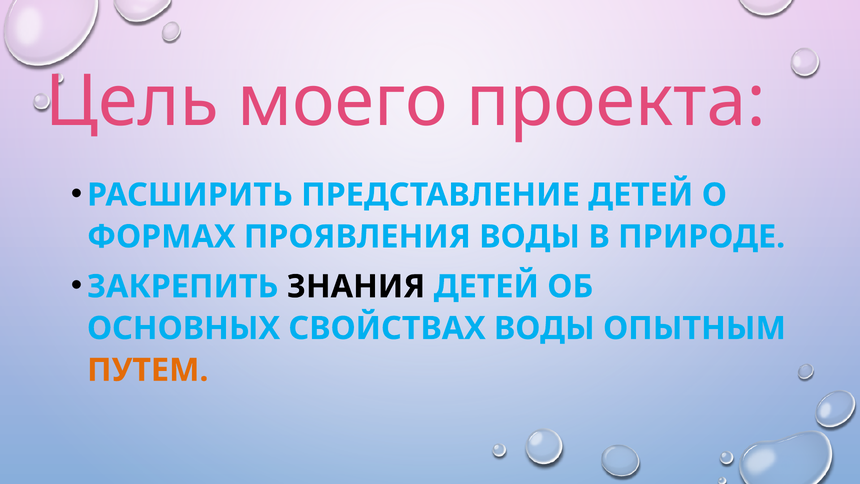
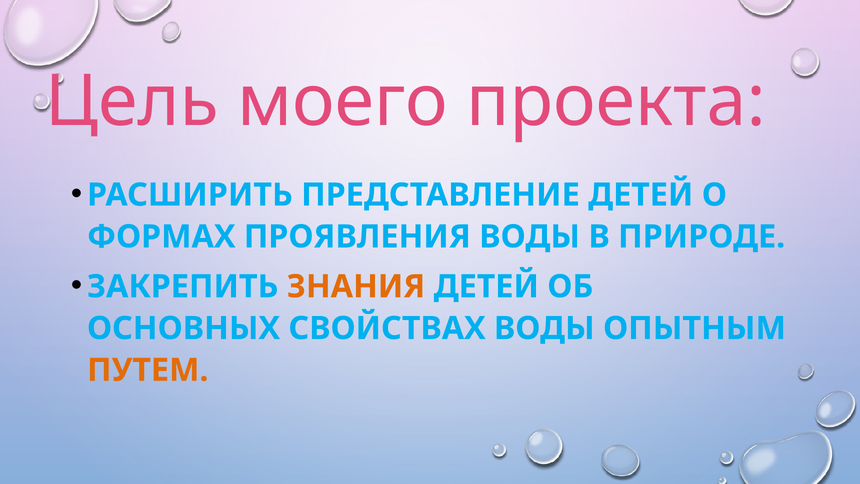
ЗНАНИЯ colour: black -> orange (356, 286)
